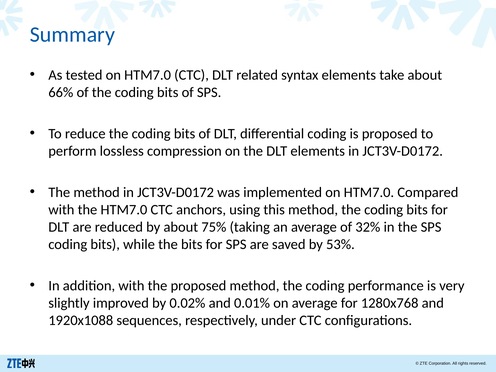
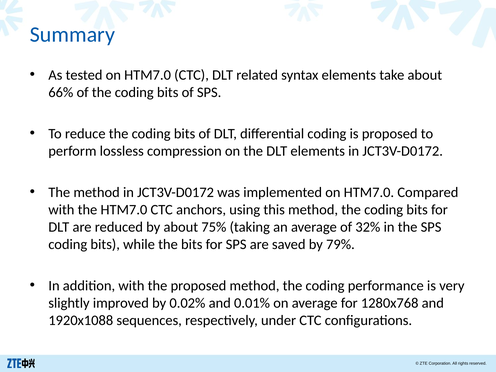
53%: 53% -> 79% (340, 244)
